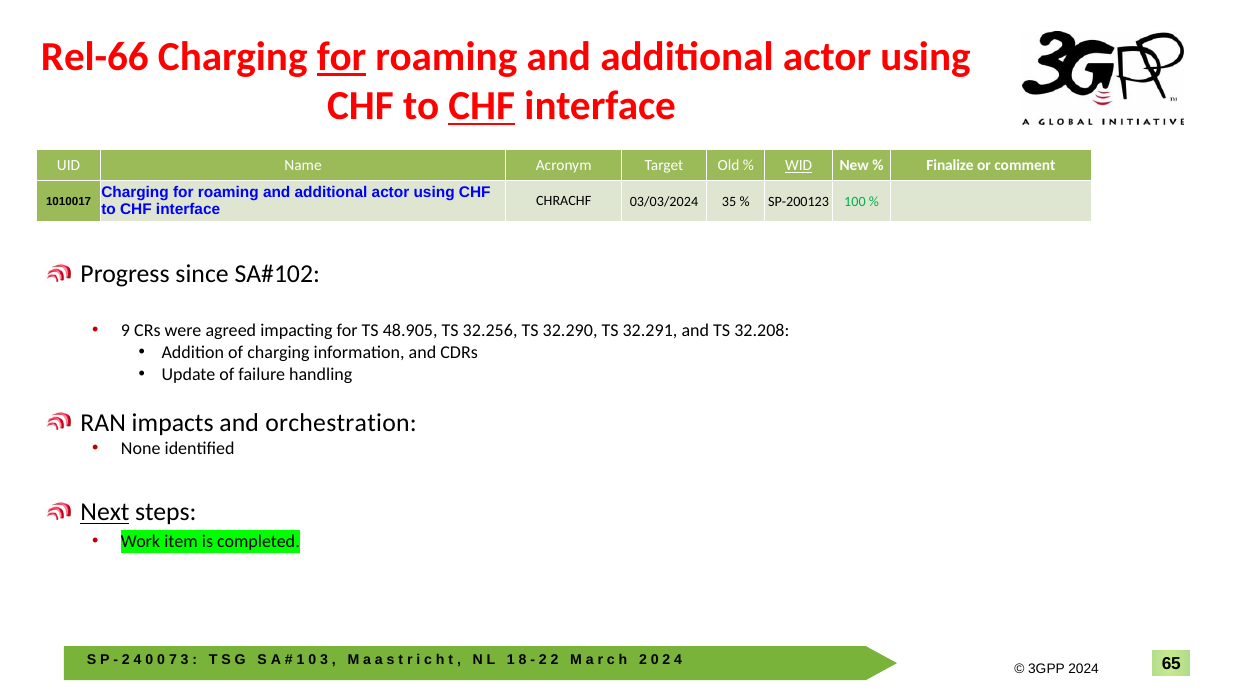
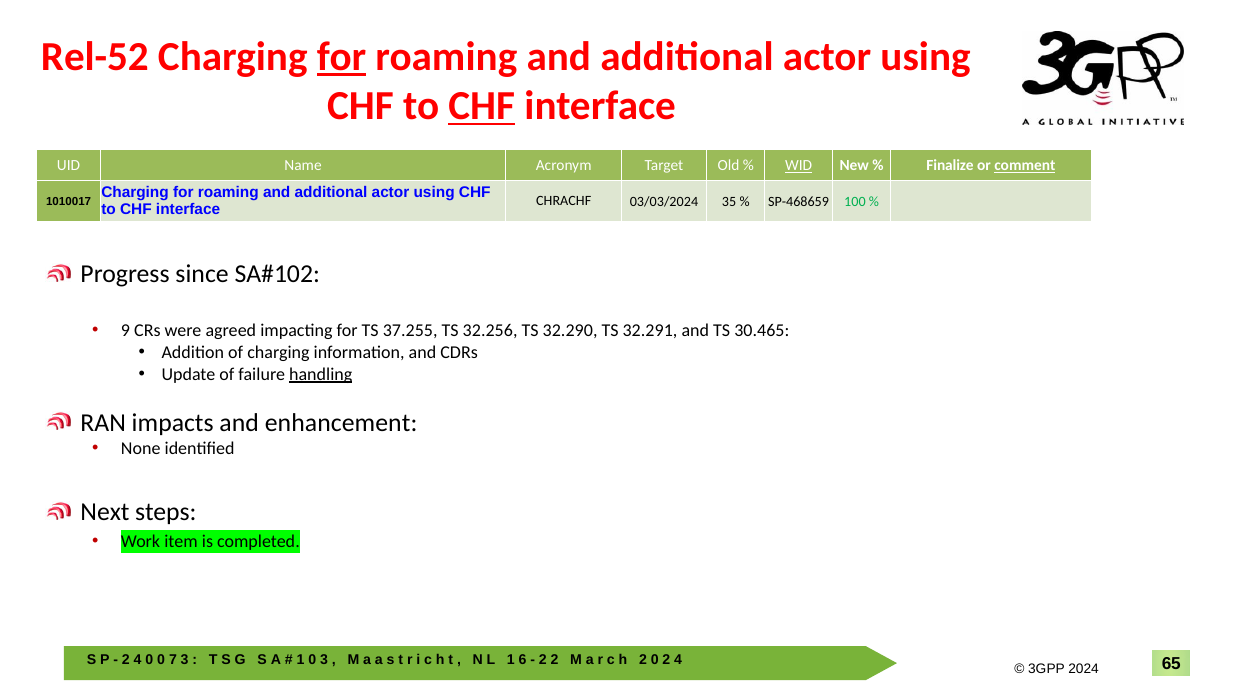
Rel-66: Rel-66 -> Rel-52 (95, 57)
comment underline: none -> present (1025, 165)
SP-200123: SP-200123 -> SP-468659 (799, 202)
48.905: 48.905 -> 37.255 (410, 331)
32.208: 32.208 -> 30.465 (762, 331)
handling underline: none -> present (321, 374)
orchestration: orchestration -> enhancement (341, 422)
Next underline: present -> none (105, 512)
8: 8 -> 6 (523, 660)
